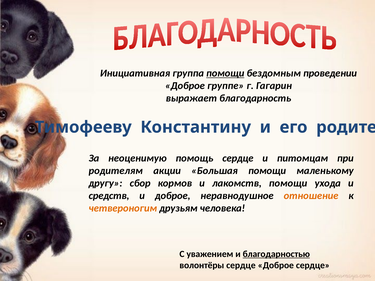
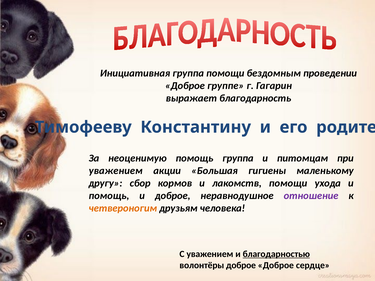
помощи underline: present -> none (225, 73)
помощь сердце: сердце -> группа (238, 158)
родителям: родителям -> уважением (116, 171)
Большая помощи: помощи -> гигиены (267, 171)
средств: средств -> помощь (109, 196)
отношение colour: orange -> purple (311, 196)
волонтёры сердце: сердце -> доброе (241, 265)
